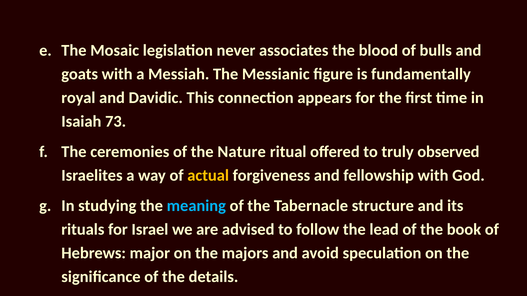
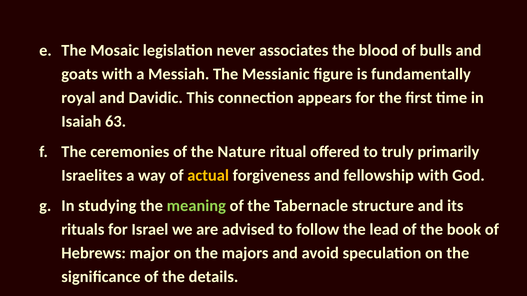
73: 73 -> 63 (116, 122)
observed: observed -> primarily (448, 152)
meaning colour: light blue -> light green (196, 206)
